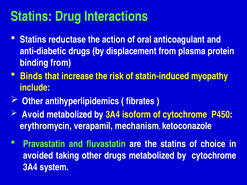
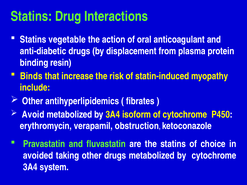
reductase: reductase -> vegetable (67, 40)
binding from: from -> resin (61, 63)
mechanism: mechanism -> obstruction (137, 126)
